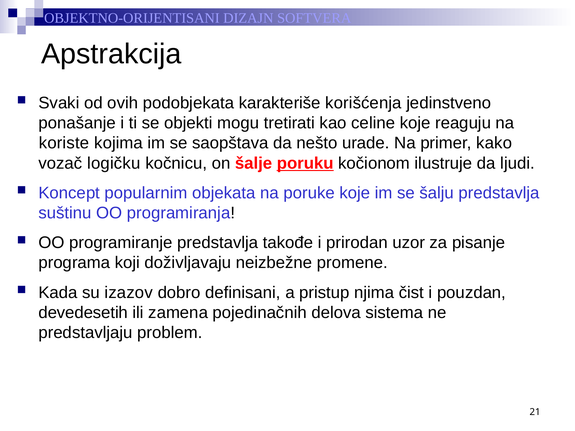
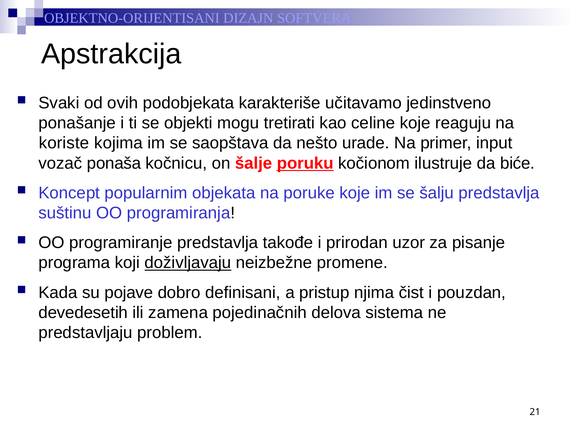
korišćenja: korišćenja -> učitavamo (364, 103)
kako: kako -> input (494, 143)
logičku: logičku -> ponaša (114, 163)
ljudi: ljudi -> biće (518, 163)
doživljavaju underline: none -> present (188, 263)
izazov: izazov -> pojave (129, 293)
